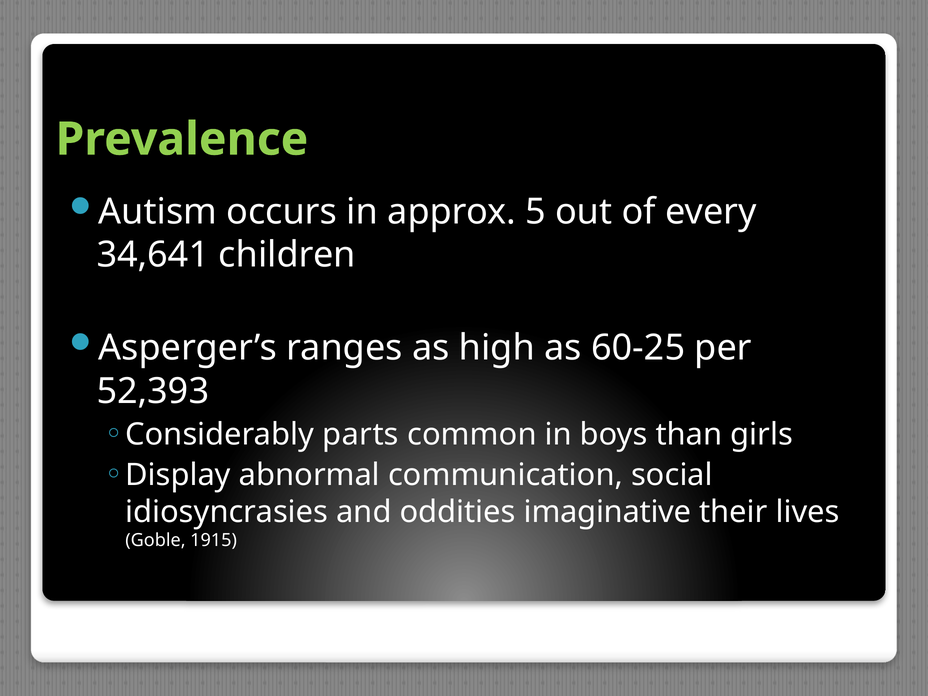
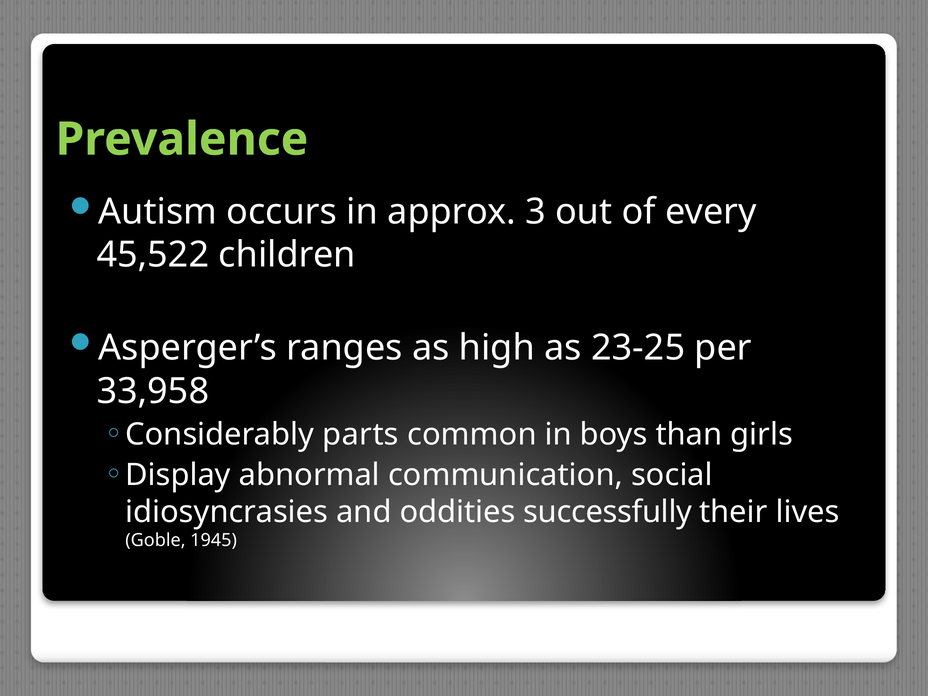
5: 5 -> 3 (536, 212)
34,641: 34,641 -> 45,522 (153, 255)
60-25: 60-25 -> 23-25 (638, 348)
52,393: 52,393 -> 33,958 (153, 391)
imaginative: imaginative -> successfully (608, 512)
1915: 1915 -> 1945 (214, 540)
